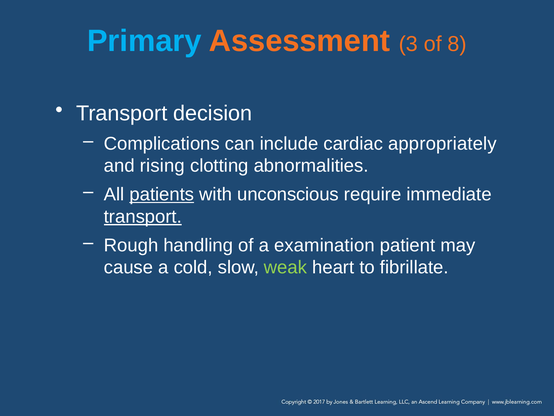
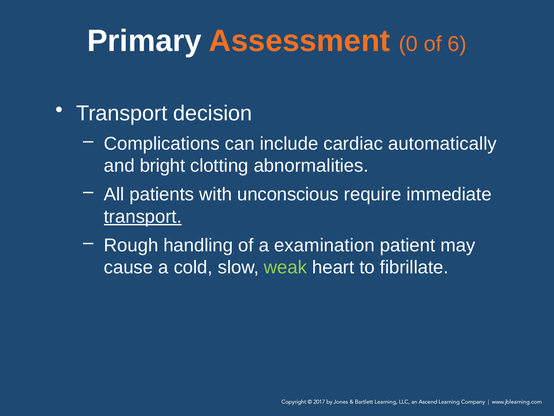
Primary colour: light blue -> white (144, 41)
3: 3 -> 0 (408, 44)
8: 8 -> 6 (457, 44)
appropriately: appropriately -> automatically (442, 144)
rising: rising -> bright (162, 166)
patients underline: present -> none (162, 194)
